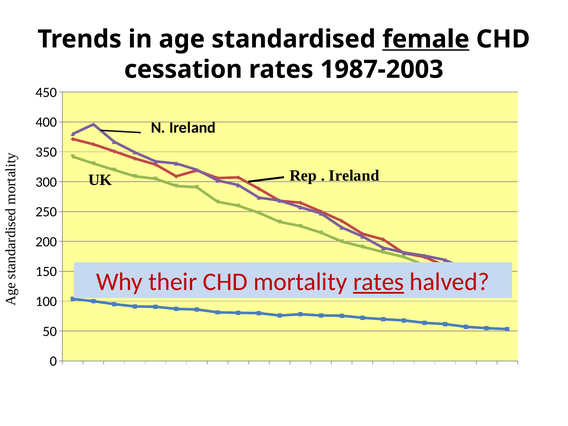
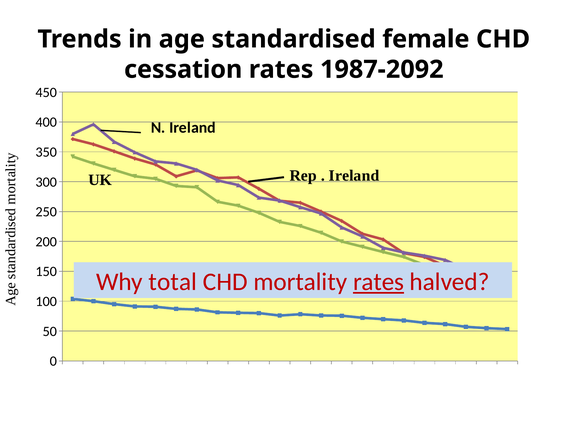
female underline: present -> none (426, 39)
1987-2003: 1987-2003 -> 1987-2092 (382, 69)
their: their -> total (173, 282)
